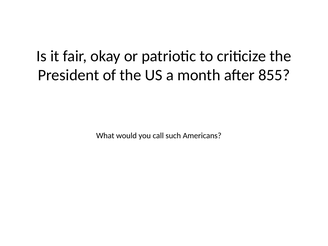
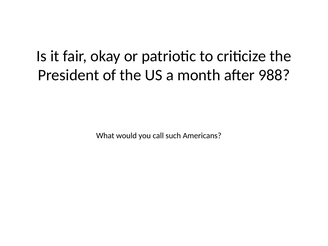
855: 855 -> 988 (274, 75)
